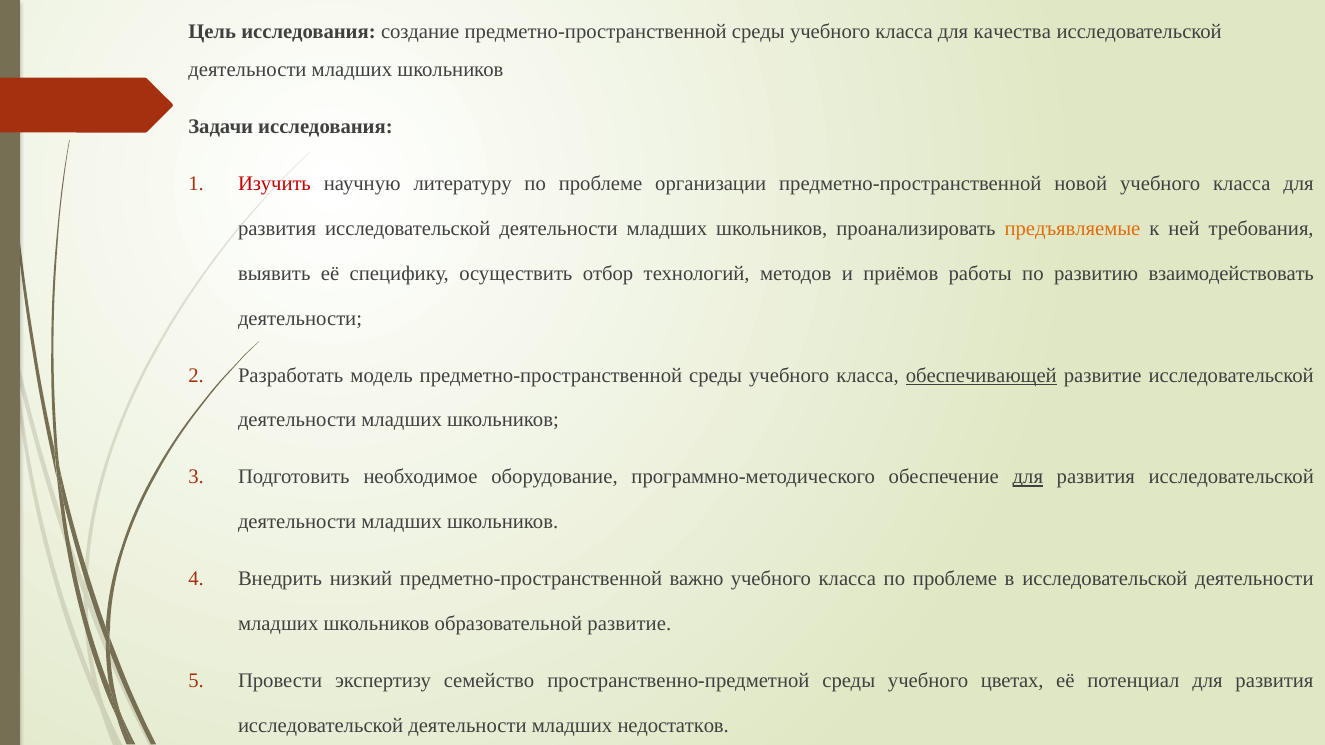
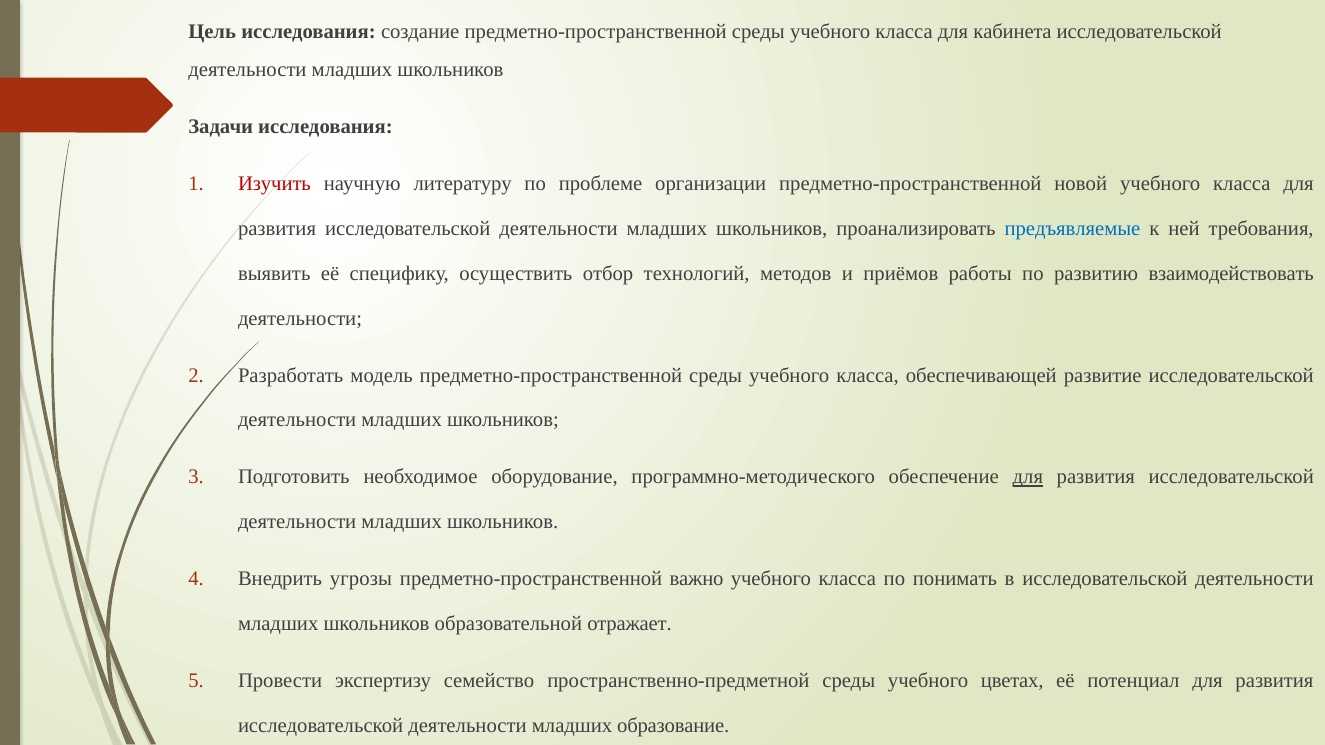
качества: качества -> кабинета (1013, 32)
предъявляемые colour: orange -> blue (1072, 229)
обеспечивающей underline: present -> none (981, 375)
низкий: низкий -> угрозы (361, 579)
класса по проблеме: проблеме -> понимать (955, 579)
образовательной развитие: развитие -> отражает (630, 624)
недостатков: недостатков -> образование (673, 726)
